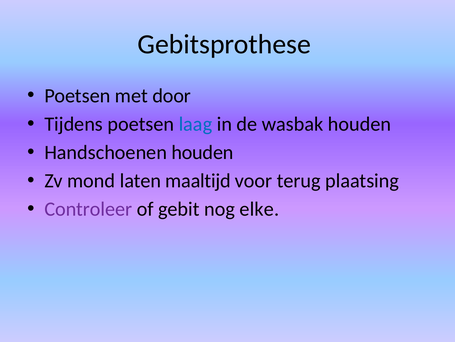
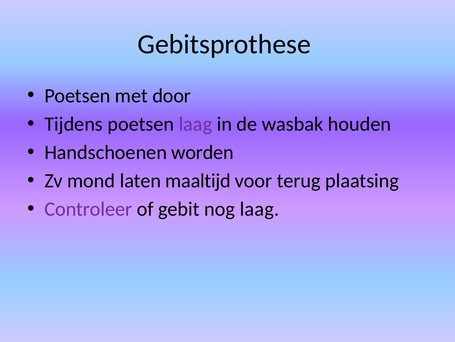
laag colour: blue -> purple (195, 124)
Handschoenen houden: houden -> worden (202, 152)
nog elke: elke -> laag (259, 209)
